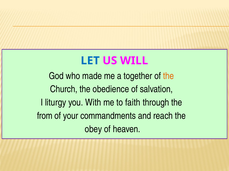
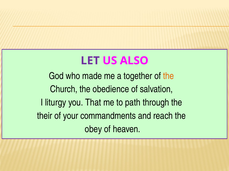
LET colour: blue -> purple (90, 61)
WILL: WILL -> ALSO (134, 61)
With: With -> That (93, 103)
faith: faith -> path (133, 103)
from: from -> their (45, 116)
